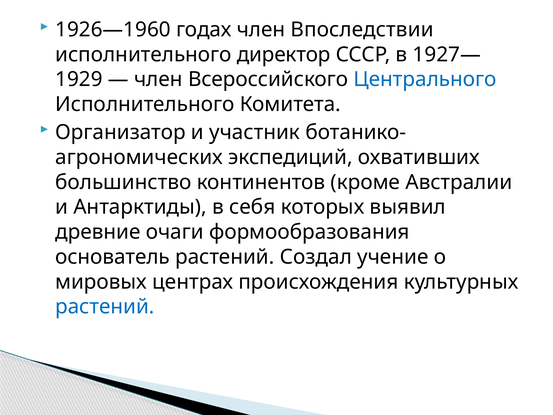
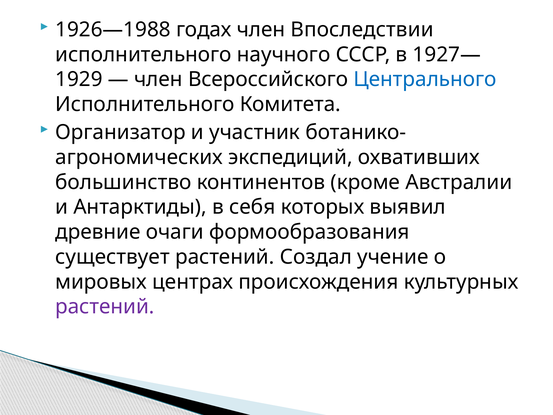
1926—1960: 1926—1960 -> 1926—1988 (113, 30)
директор: директор -> научного (284, 54)
основатель: основатель -> существует (112, 257)
растений colour: blue -> purple (105, 307)
